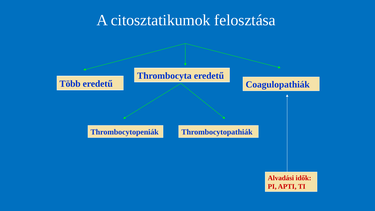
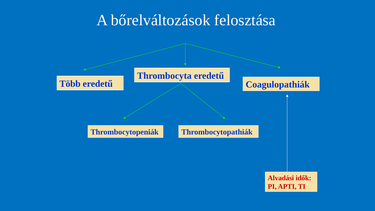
citosztatikumok: citosztatikumok -> bőrelváltozások (161, 20)
